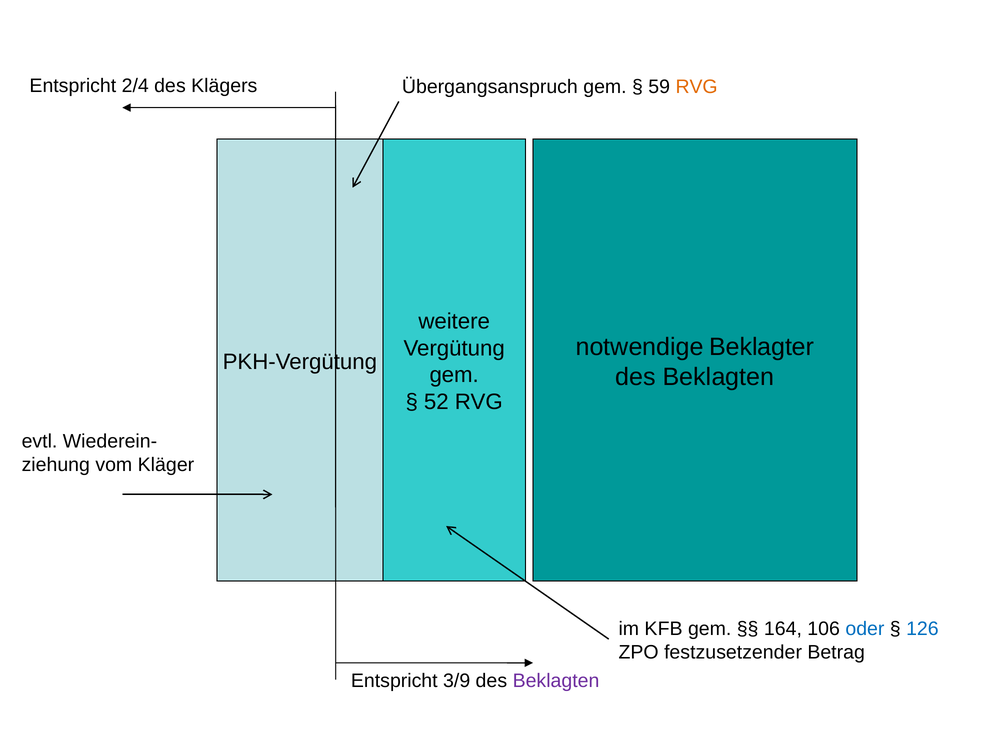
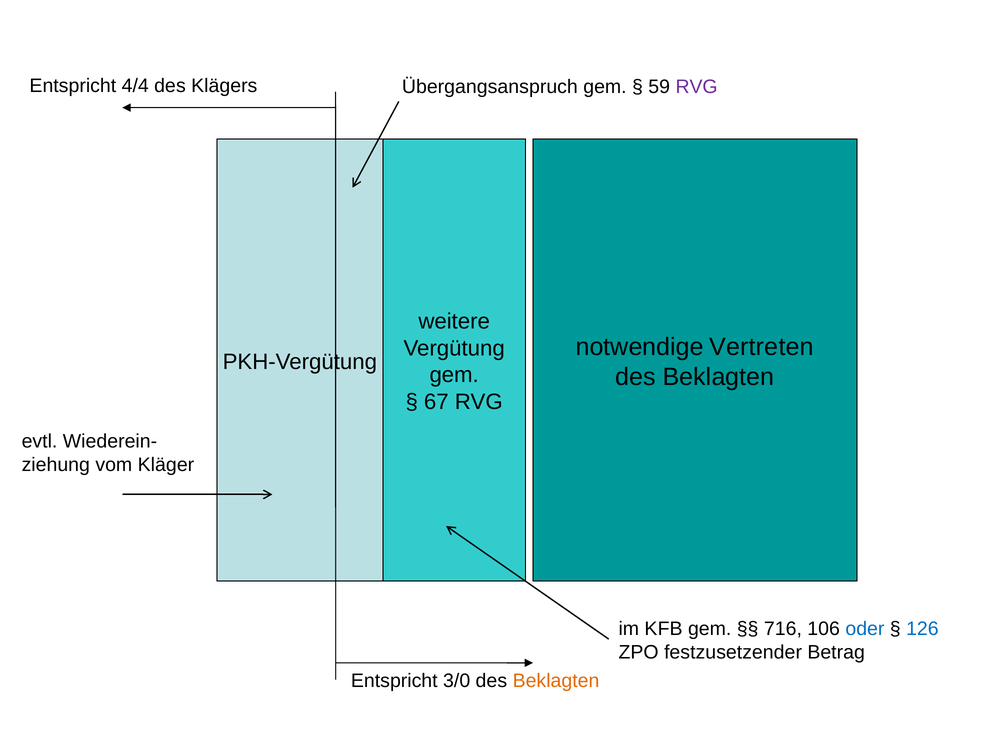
2/4: 2/4 -> 4/4 (135, 86)
RVG colour: orange -> purple (697, 87)
Beklagter: Beklagter -> Vertreten (761, 347)
52: 52 -> 67 (436, 402)
164: 164 -> 716 (783, 629)
3/9: 3/9 -> 3/0 (457, 681)
Beklagten colour: purple -> orange (556, 681)
